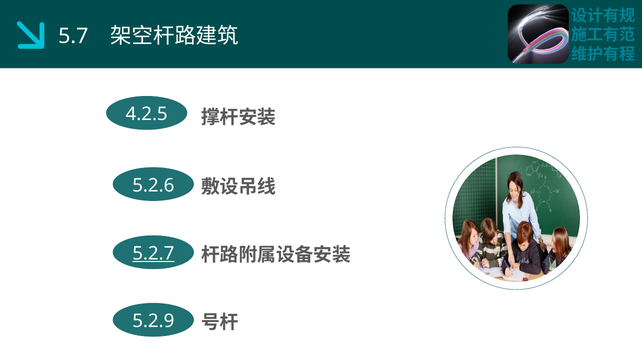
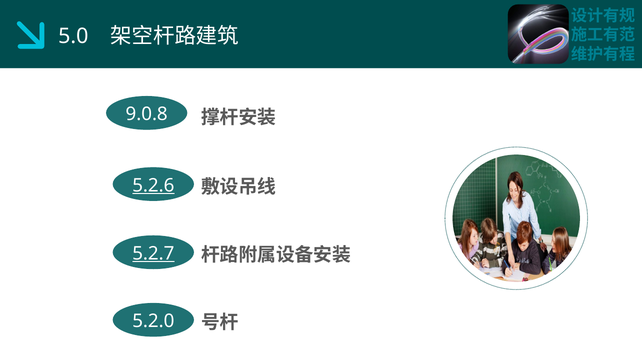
5.7: 5.7 -> 5.0 (73, 36)
4.2.5: 4.2.5 -> 9.0.8 (147, 114)
5.2.6 underline: none -> present (153, 185)
5.2.9: 5.2.9 -> 5.2.0 (153, 321)
